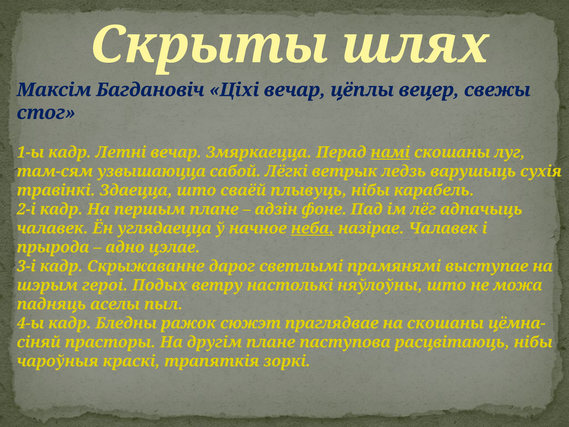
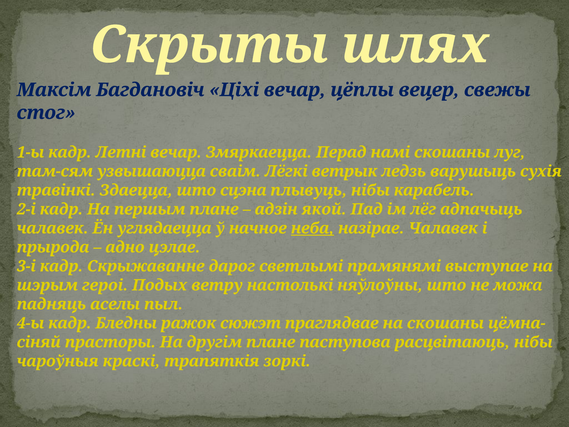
намі underline: present -> none (390, 152)
сабой: сабой -> сваім (235, 171)
сваёй: сваёй -> сцэна (243, 190)
фоне: фоне -> якой (324, 209)
